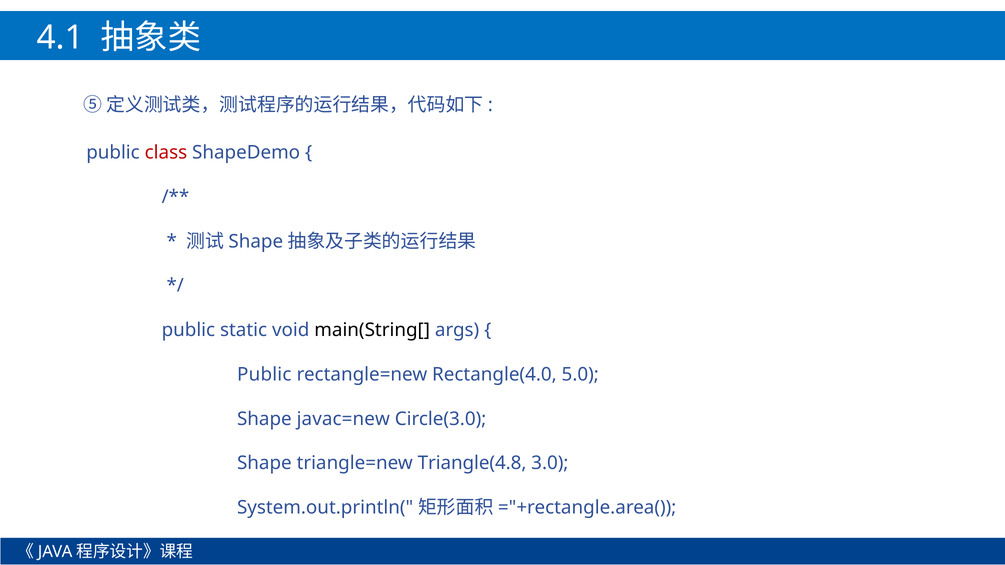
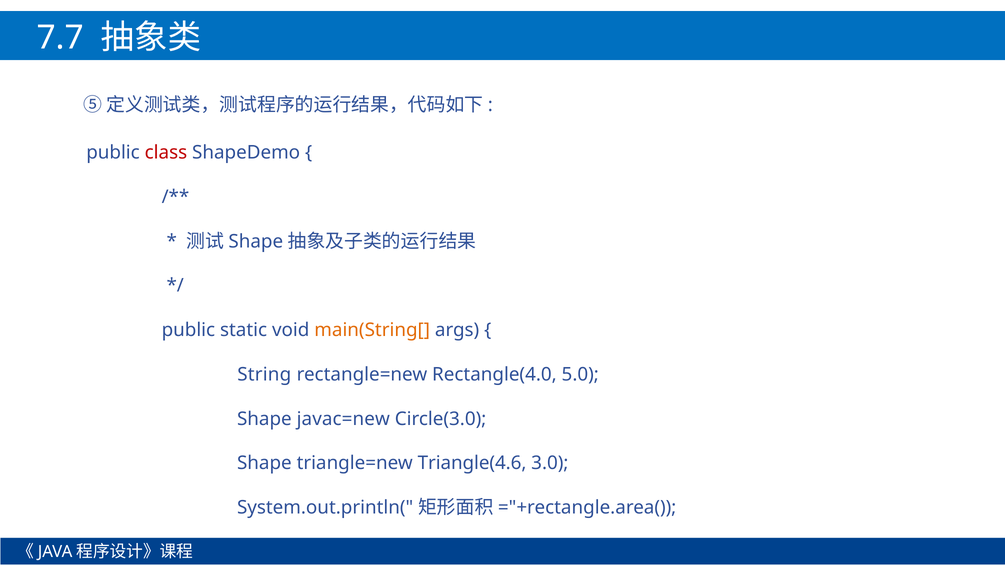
4.1: 4.1 -> 7.7 (60, 38)
main(String[ colour: black -> orange (372, 330)
Public: Public -> String (264, 375)
Triangle(4.8: Triangle(4.8 -> Triangle(4.6 (472, 464)
